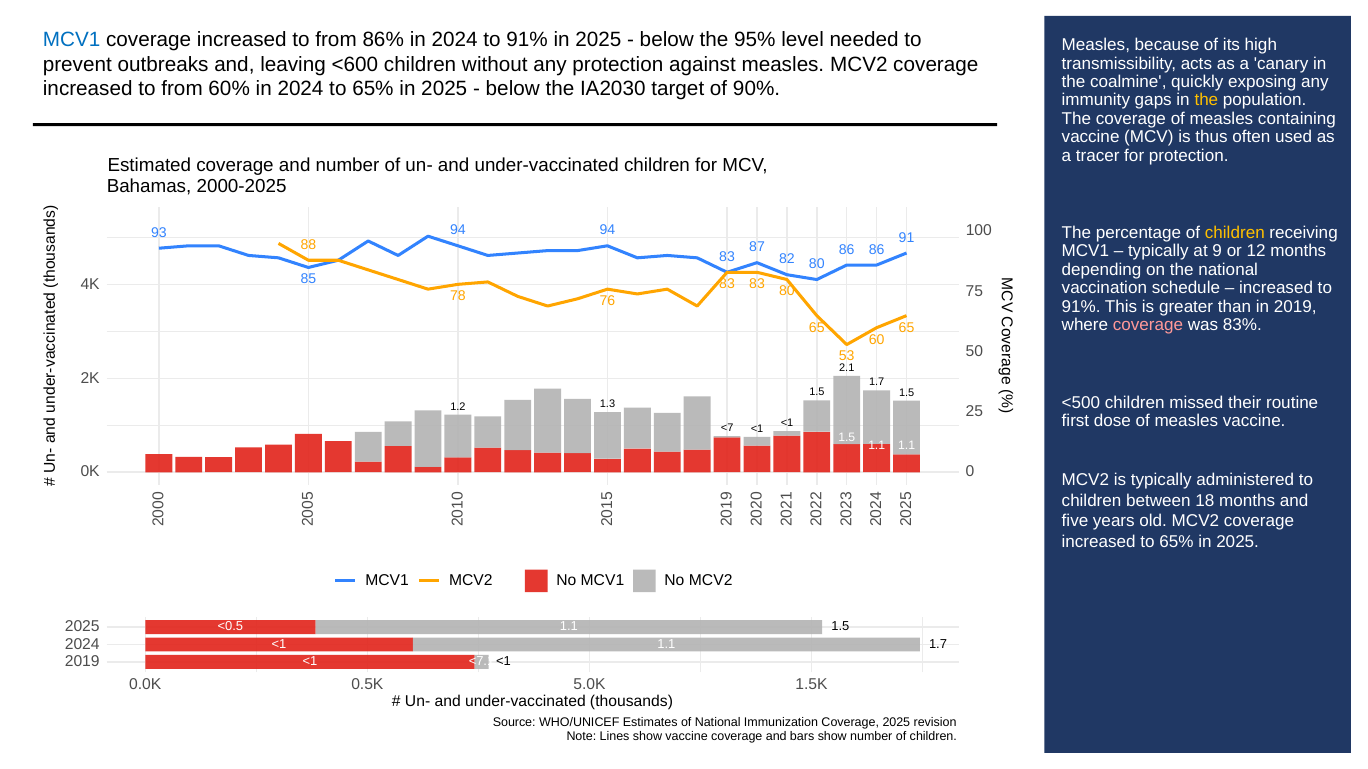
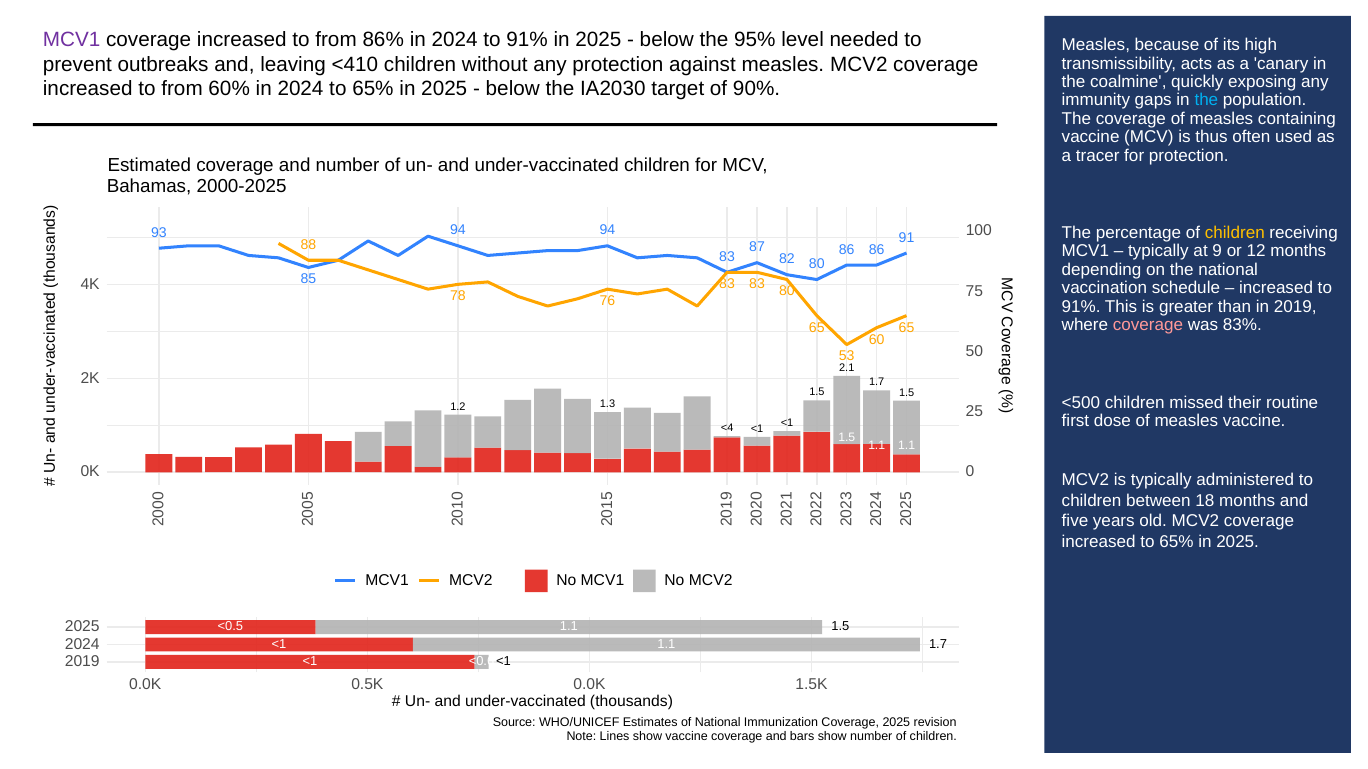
MCV1 colour: blue -> purple (72, 39)
<600: <600 -> <410 (355, 64)
the colour: yellow -> light blue (1206, 100)
<7: <7 -> <4 (727, 428)
<7.1: <7.1 -> <0.6 (482, 662)
0.5K 5.0K: 5.0K -> 0.0K (589, 685)
